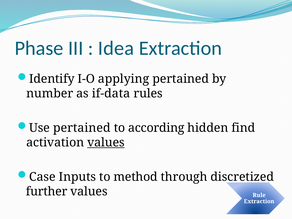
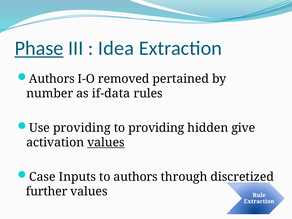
Phase underline: none -> present (39, 48)
Identify: Identify -> Authors (52, 79)
applying: applying -> removed (124, 79)
Use pertained: pertained -> providing (82, 128)
to according: according -> providing (156, 128)
find: find -> give (243, 128)
to method: method -> authors (136, 177)
